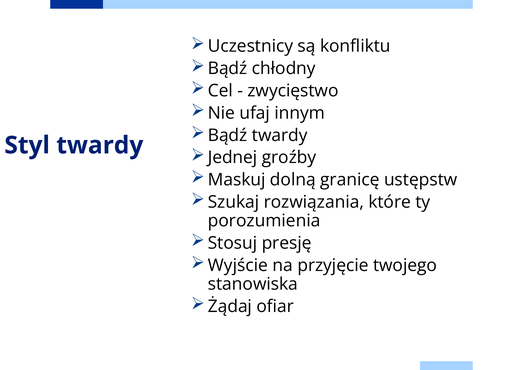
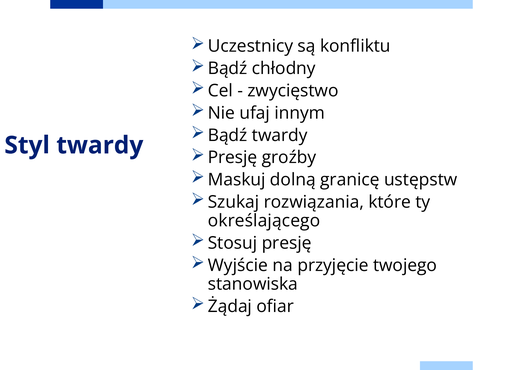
Jednej: Jednej -> Presję (233, 157)
porozumienia: porozumienia -> określającego (264, 221)
